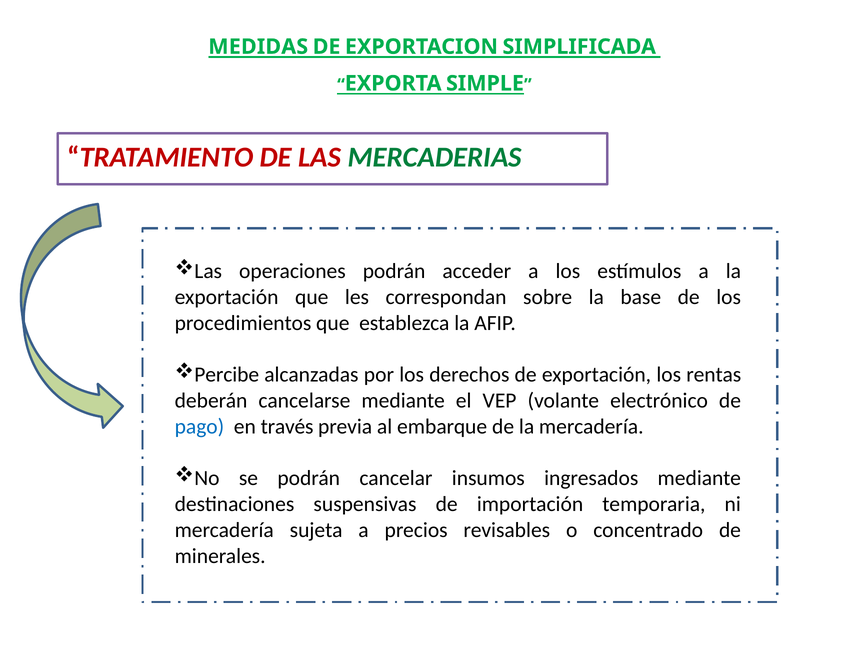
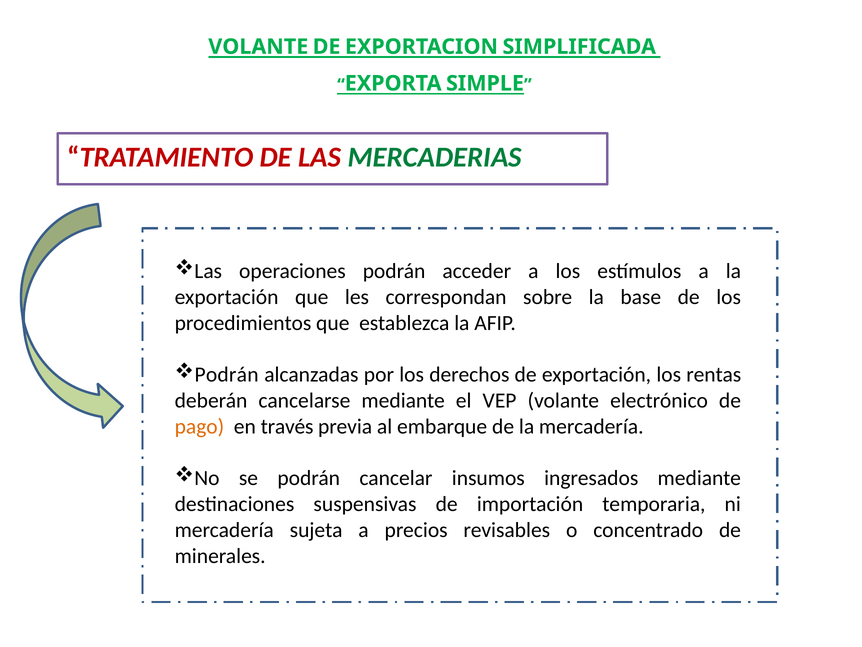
MEDIDAS: MEDIDAS -> VOLANTE (258, 47)
Percibe: Percibe -> Podrán (227, 374)
pago colour: blue -> orange (199, 426)
